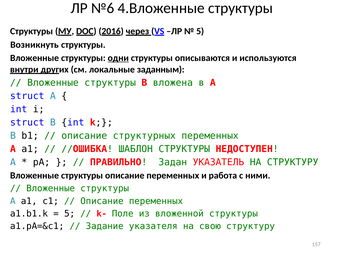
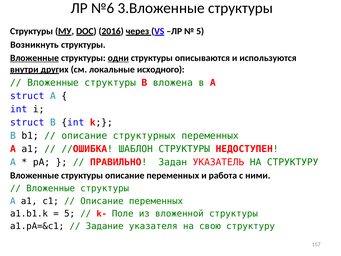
4.Вложенные: 4.Вложенные -> 3.Вложенные (161, 8)
Вложенные underline: none -> present (35, 58)
заданным: заданным -> исходного (161, 69)
